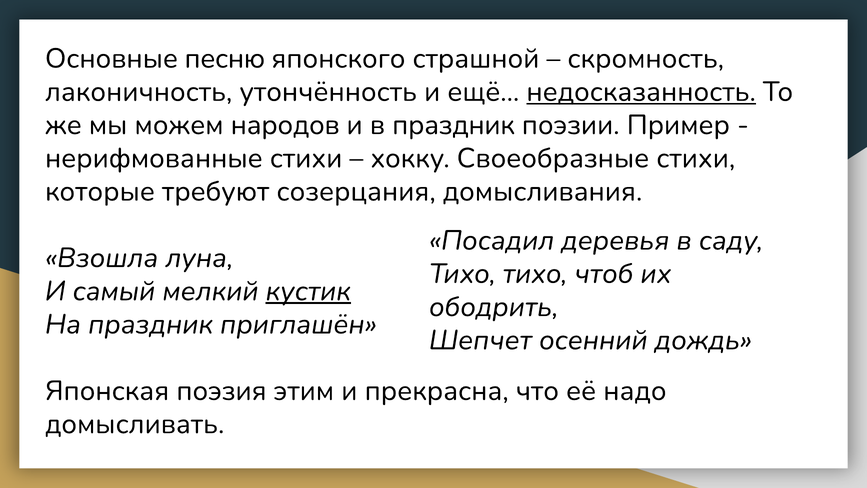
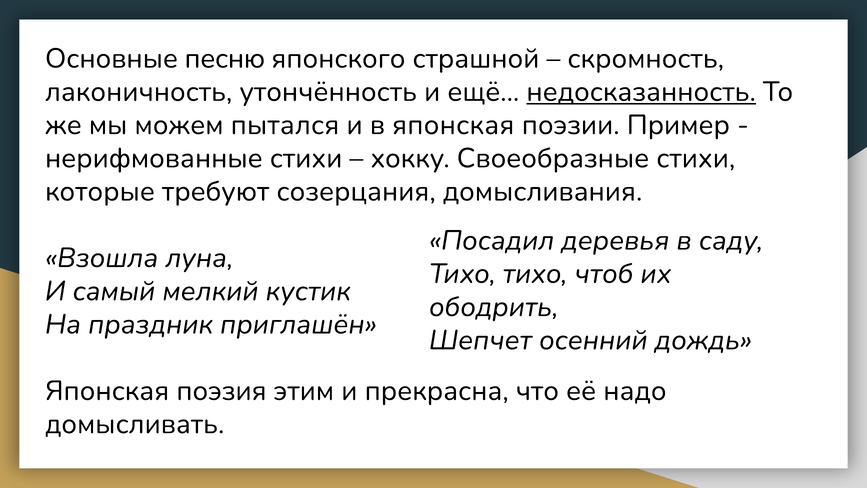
народов: народов -> пытался (285, 125)
в праздник: праздник -> японская (453, 125)
кустик underline: present -> none (308, 291)
